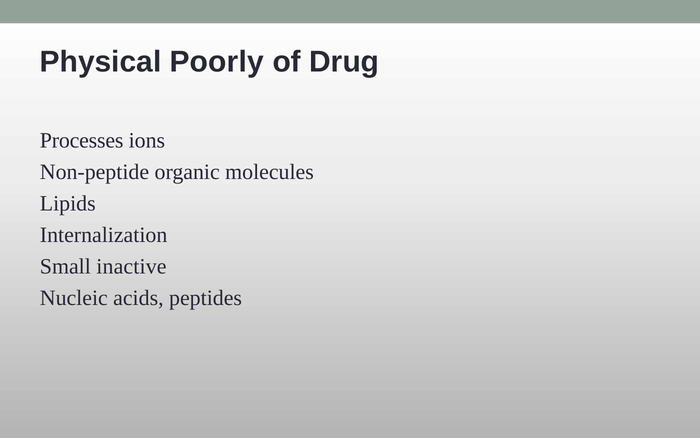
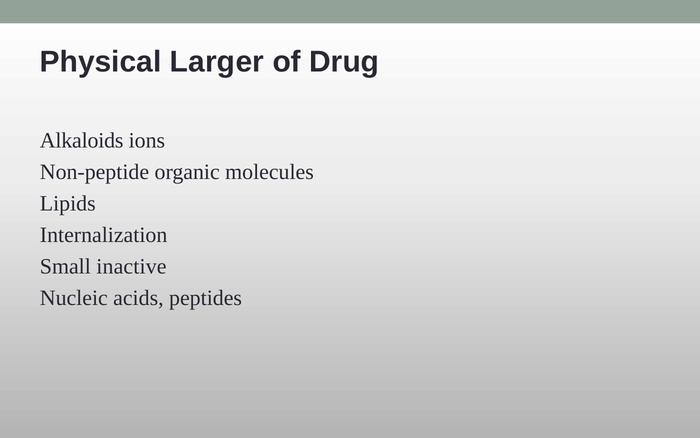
Poorly: Poorly -> Larger (217, 62)
Processes: Processes -> Alkaloids (82, 141)
